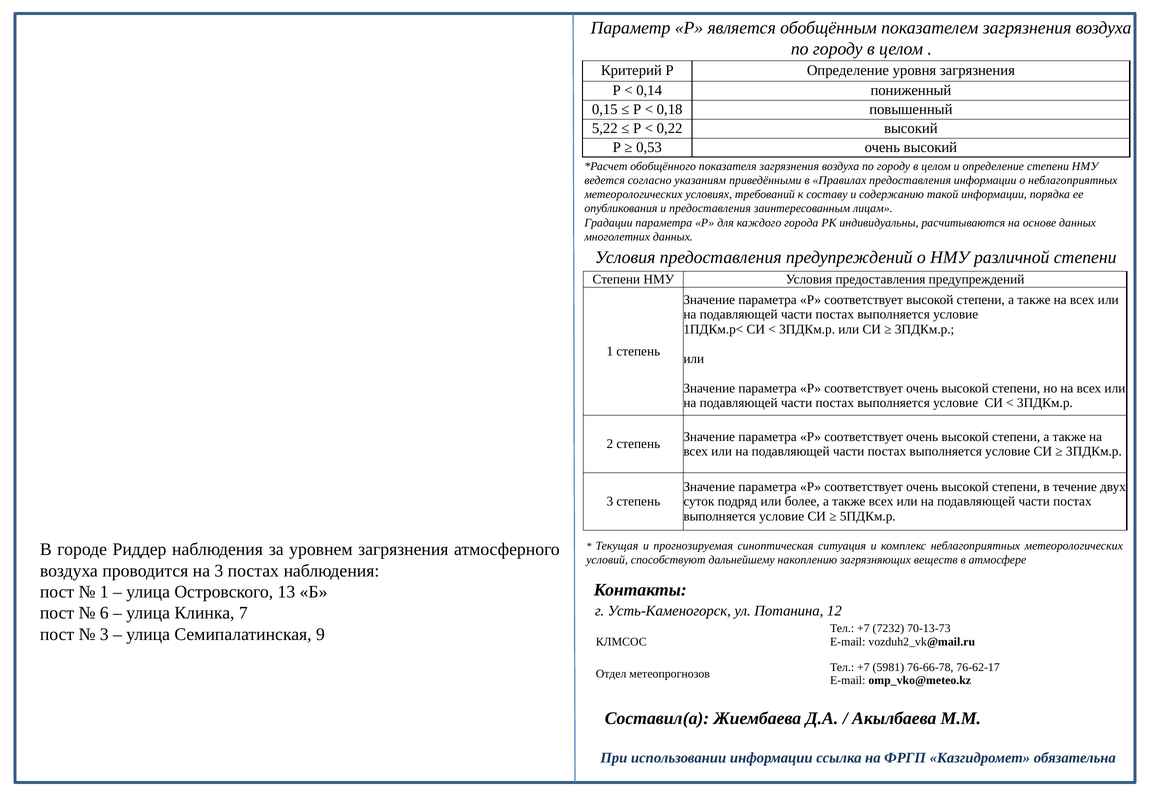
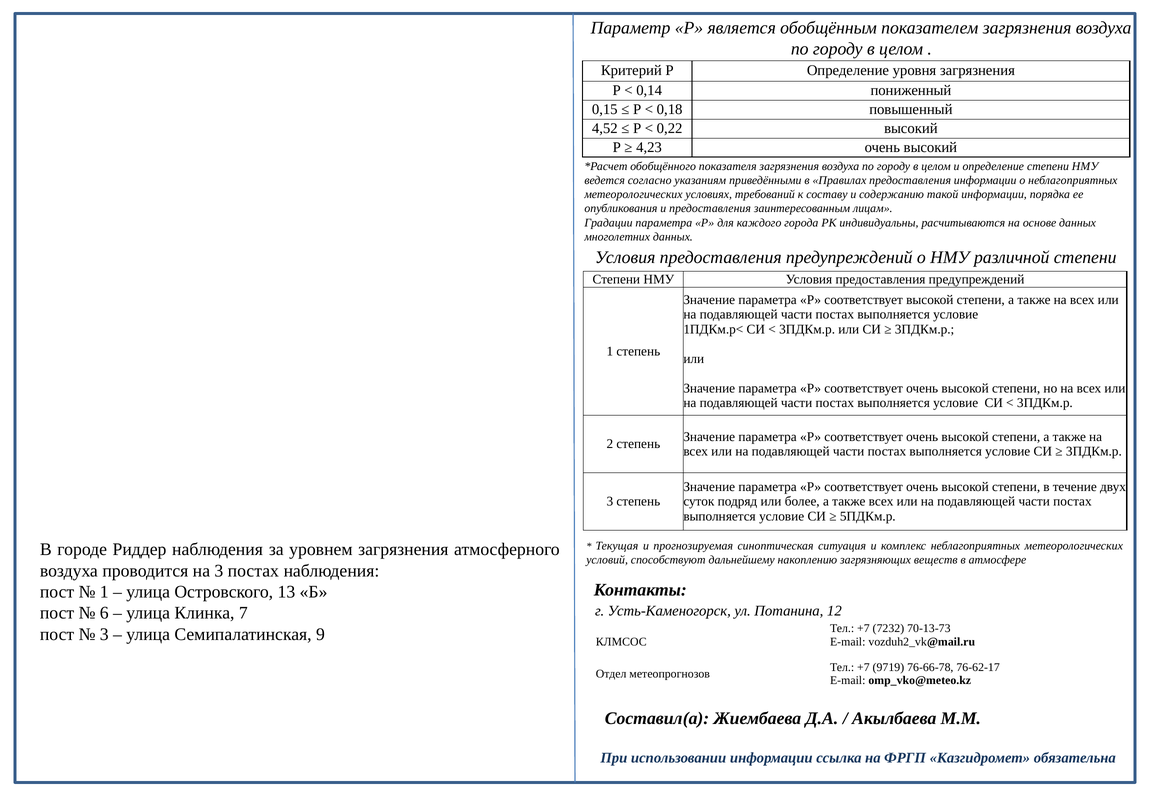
5,22: 5,22 -> 4,52 (605, 128)
0,53: 0,53 -> 4,23 (649, 147)
5981: 5981 -> 9719 (888, 668)
